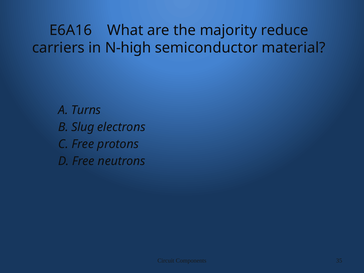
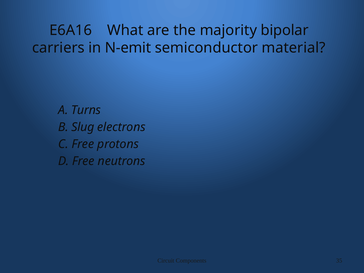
reduce: reduce -> bipolar (285, 30)
N-high: N-high -> N-emit (128, 48)
